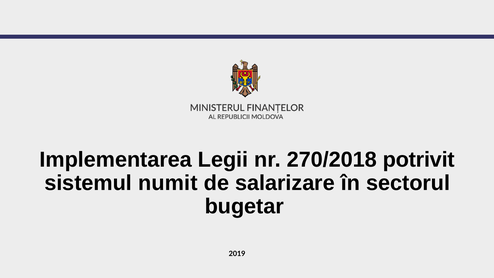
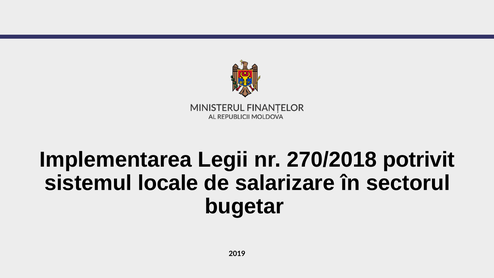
numit: numit -> locale (168, 183)
